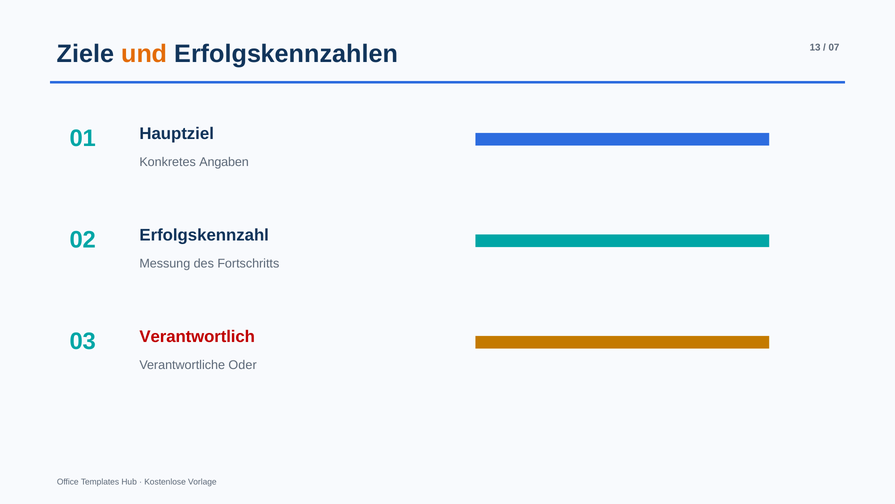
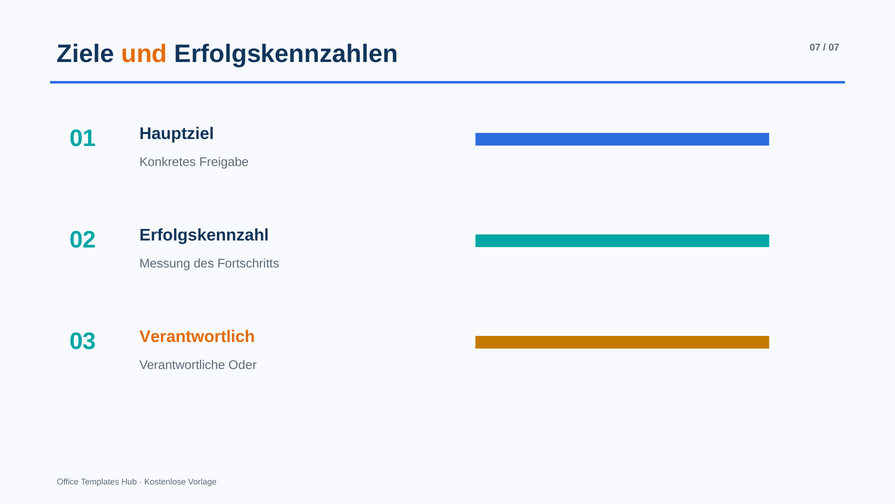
Erfolgskennzahlen 13: 13 -> 07 (815, 48)
Angaben: Angaben -> Freigabe (224, 162)
Verantwortlich colour: red -> orange (197, 336)
